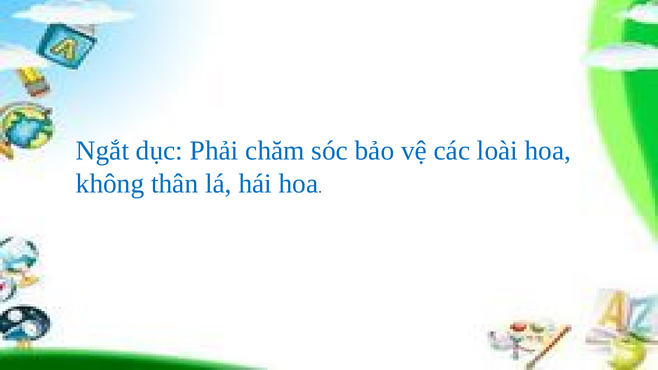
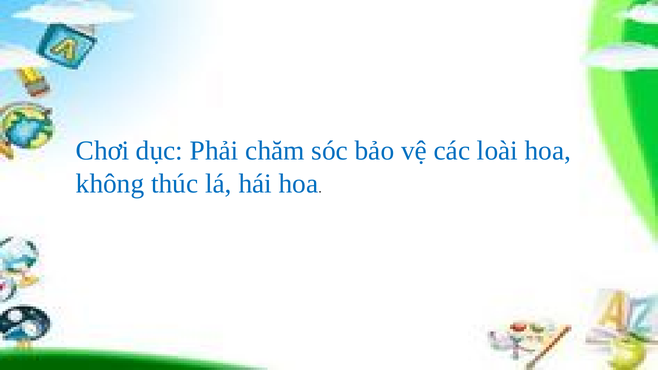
Ngắt: Ngắt -> Chơi (103, 151)
thân: thân -> thúc (175, 184)
